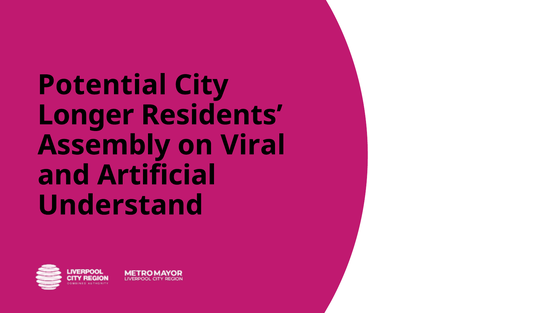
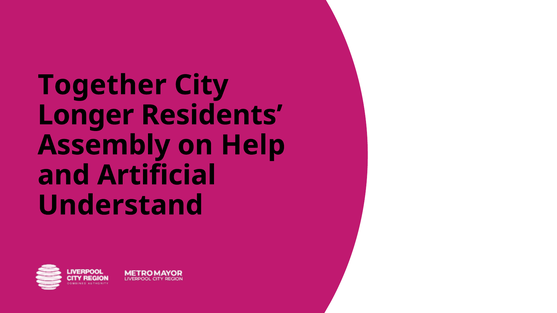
Potential: Potential -> Together (102, 85)
Viral: Viral -> Help (253, 145)
